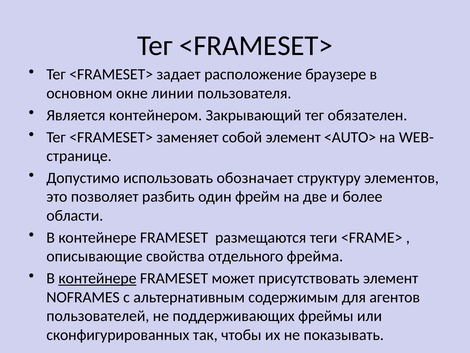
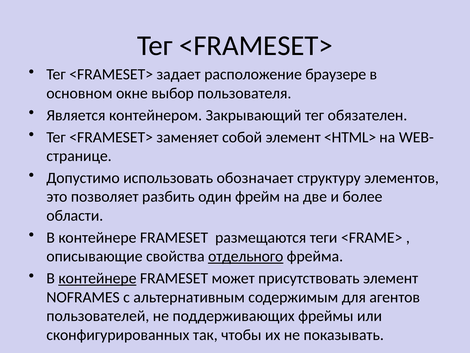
линии: линии -> выбор (173, 93)
<AUTO>: <AUTO> -> <HTML> (350, 137)
отдельного underline: none -> present (246, 256)
